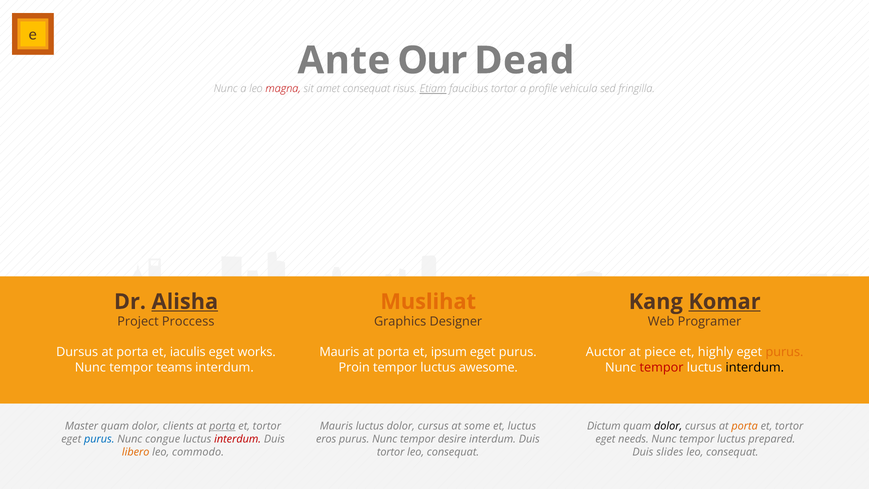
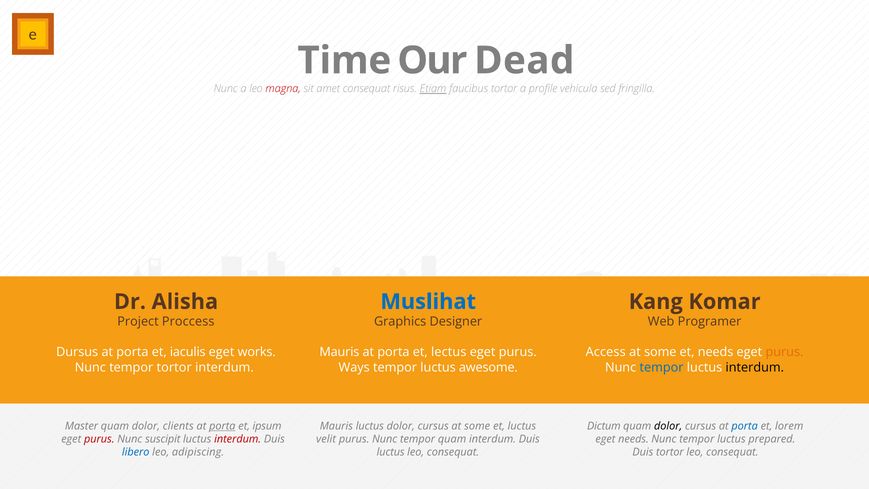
Ante: Ante -> Time (344, 61)
Alisha underline: present -> none (185, 302)
Muslihat colour: orange -> blue (428, 302)
Komar underline: present -> none (725, 302)
ipsum: ipsum -> lectus (449, 352)
Auctor: Auctor -> Access (606, 352)
piece: piece -> some (660, 352)
et highly: highly -> needs (716, 352)
tempor teams: teams -> tortor (174, 367)
Proin: Proin -> Ways (354, 367)
tempor colour: red -> blue (662, 367)
tortor: tortor -> ipsum (267, 426)
porta colour: orange -> blue (745, 426)
tortor: tortor -> lorem (789, 426)
purus colour: blue -> red (99, 439)
congue: congue -> suscipit (163, 439)
eros: eros -> velit (326, 439)
tempor desire: desire -> quam (452, 439)
libero colour: orange -> blue (136, 452)
commodo: commodo -> adipiscing (198, 452)
tortor: tortor -> luctus (391, 452)
Duis slides: slides -> tortor (670, 452)
